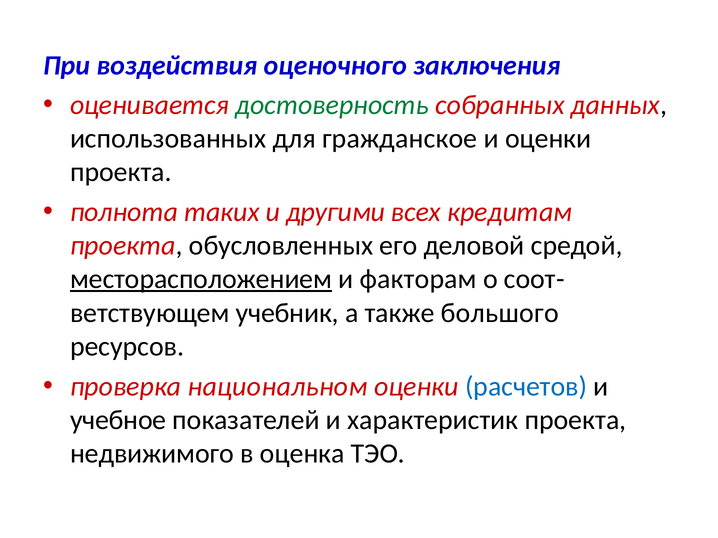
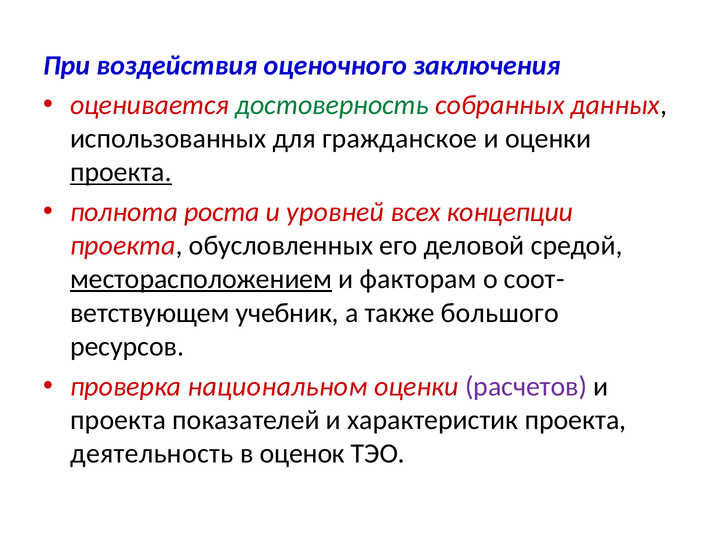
проекта underline: none -> present (121, 172)
таких: таких -> роста (222, 212)
другими: другими -> уровней (335, 212)
кредитам: кредитам -> концепции (510, 212)
расчетов colour: blue -> purple (526, 387)
учебное: учебное -> проекта (118, 420)
недвижимого: недвижимого -> деятельность (152, 454)
оценка: оценка -> оценок (302, 454)
